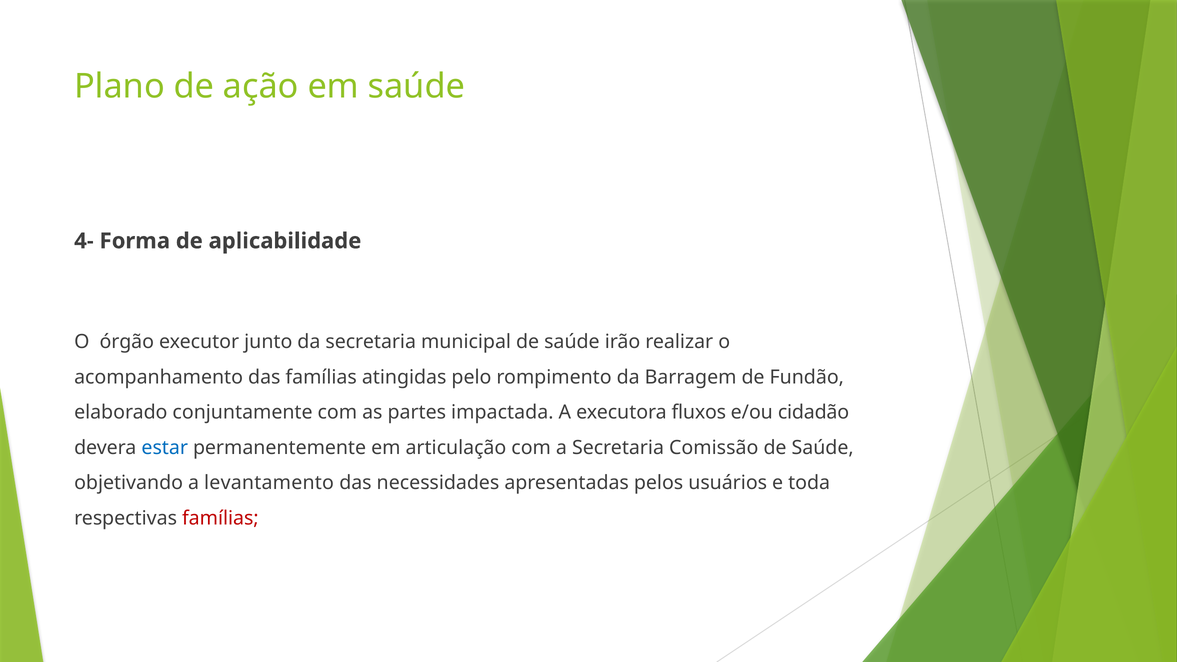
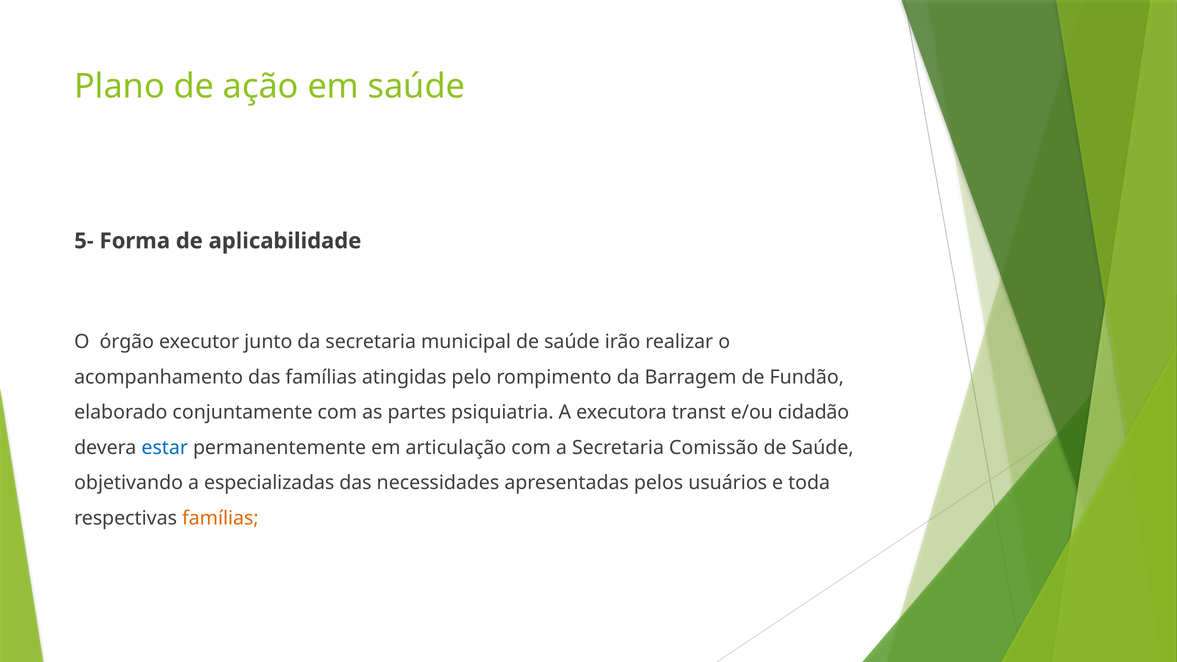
4-: 4- -> 5- (84, 241)
impactada: impactada -> psiquiatria (502, 412)
fluxos: fluxos -> transt (699, 412)
levantamento: levantamento -> especializadas (269, 483)
famílias colour: red -> orange (220, 518)
